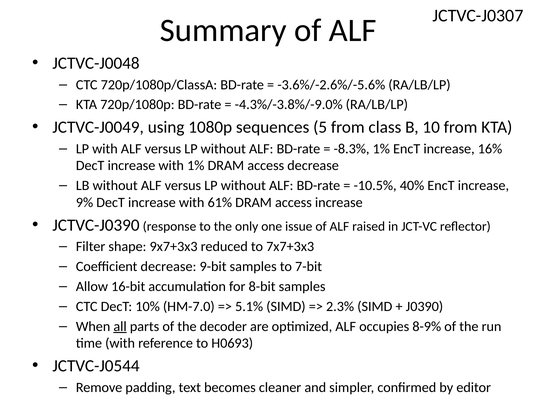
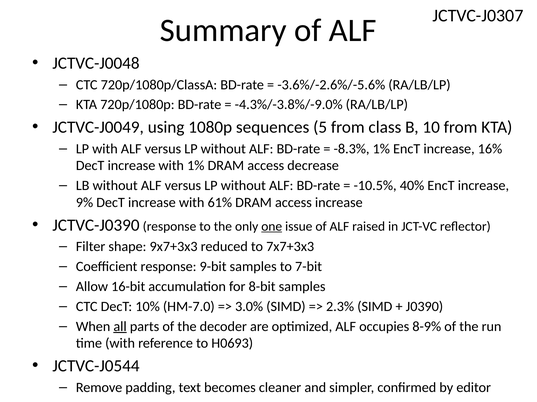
one underline: none -> present (272, 227)
Coefficient decrease: decrease -> response (169, 267)
5.1%: 5.1% -> 3.0% (249, 307)
